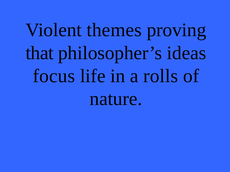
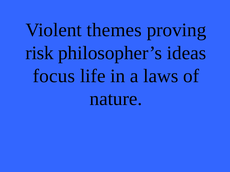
that: that -> risk (40, 53)
rolls: rolls -> laws (161, 76)
